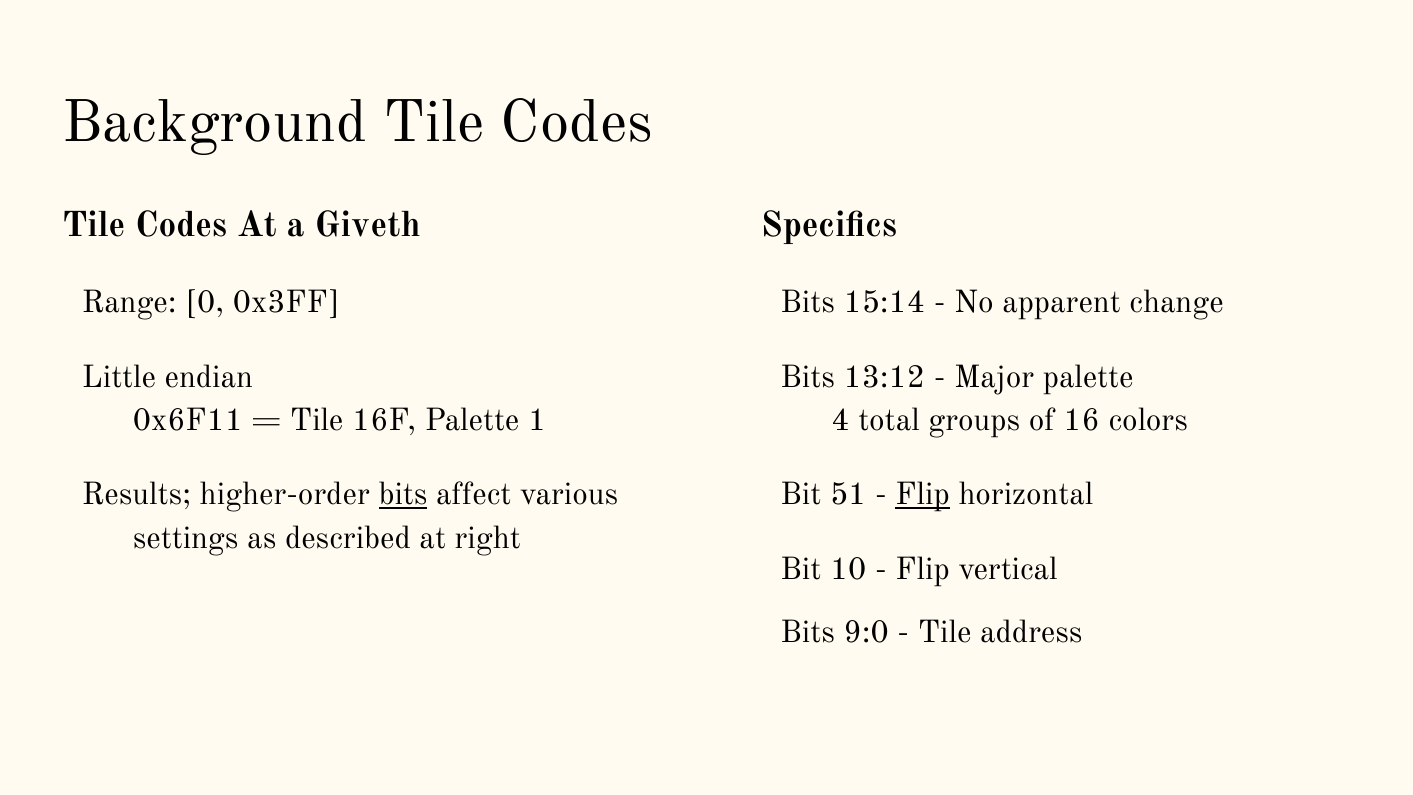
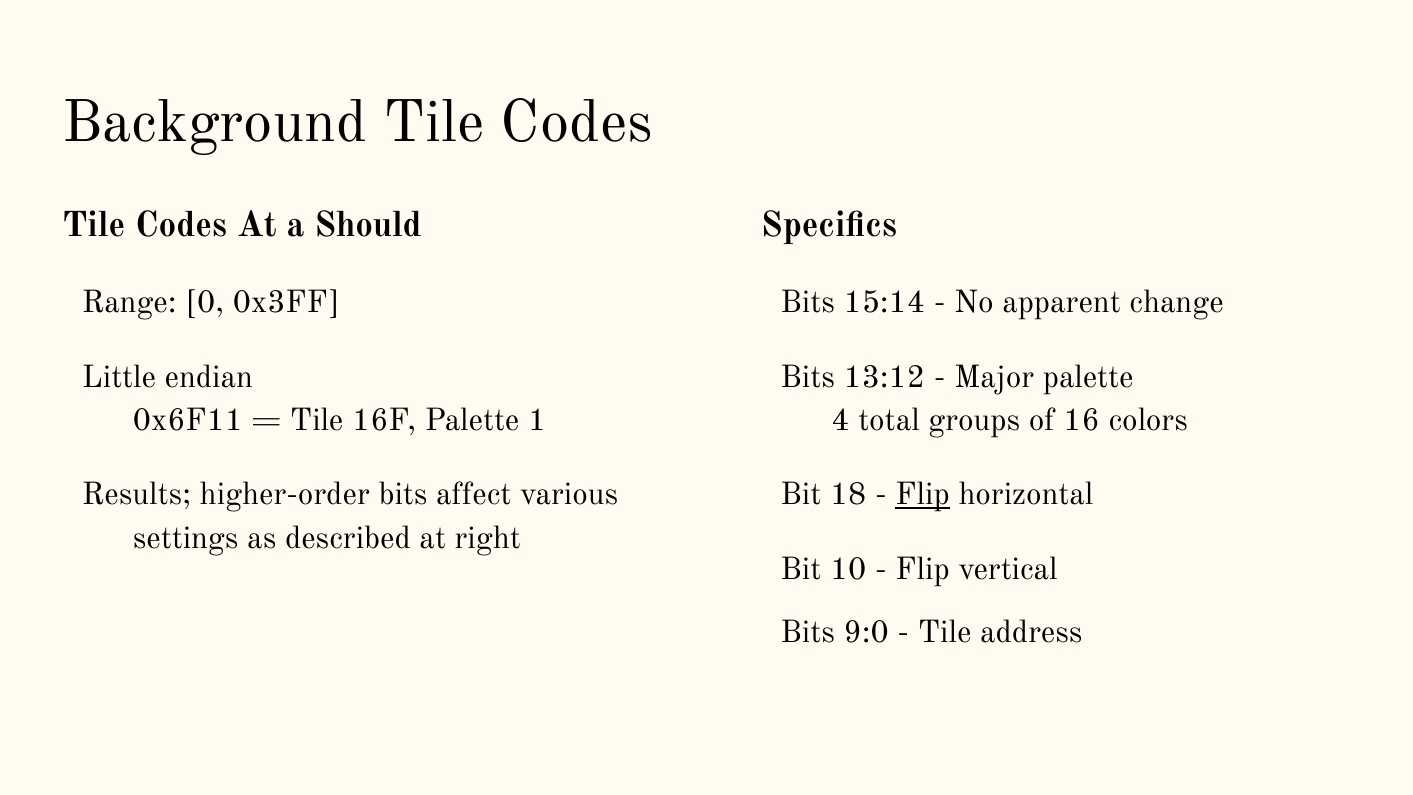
Giveth: Giveth -> Should (368, 225)
bits underline: present -> none (403, 495)
51: 51 -> 18 (848, 495)
